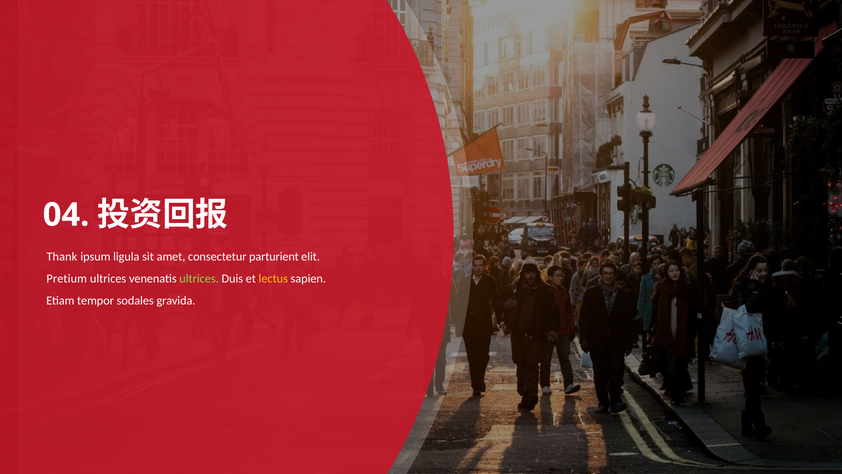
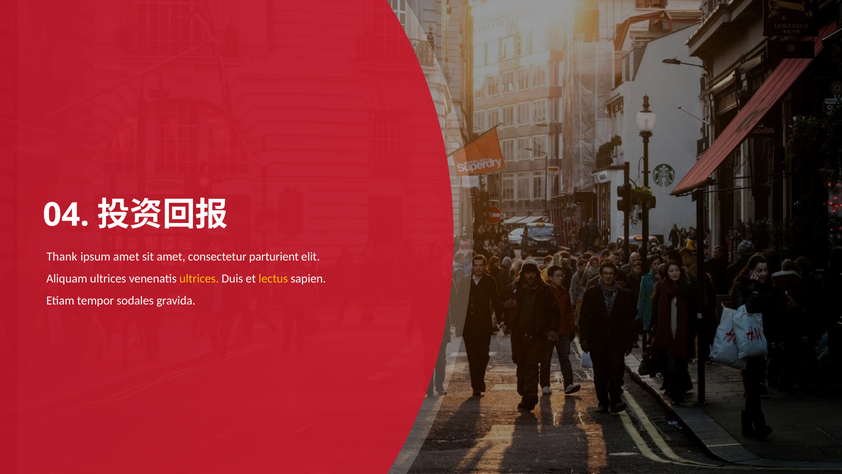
ipsum ligula: ligula -> amet (126, 257)
Pretium: Pretium -> Aliquam (67, 279)
ultrices colour: light green -> yellow (199, 279)
